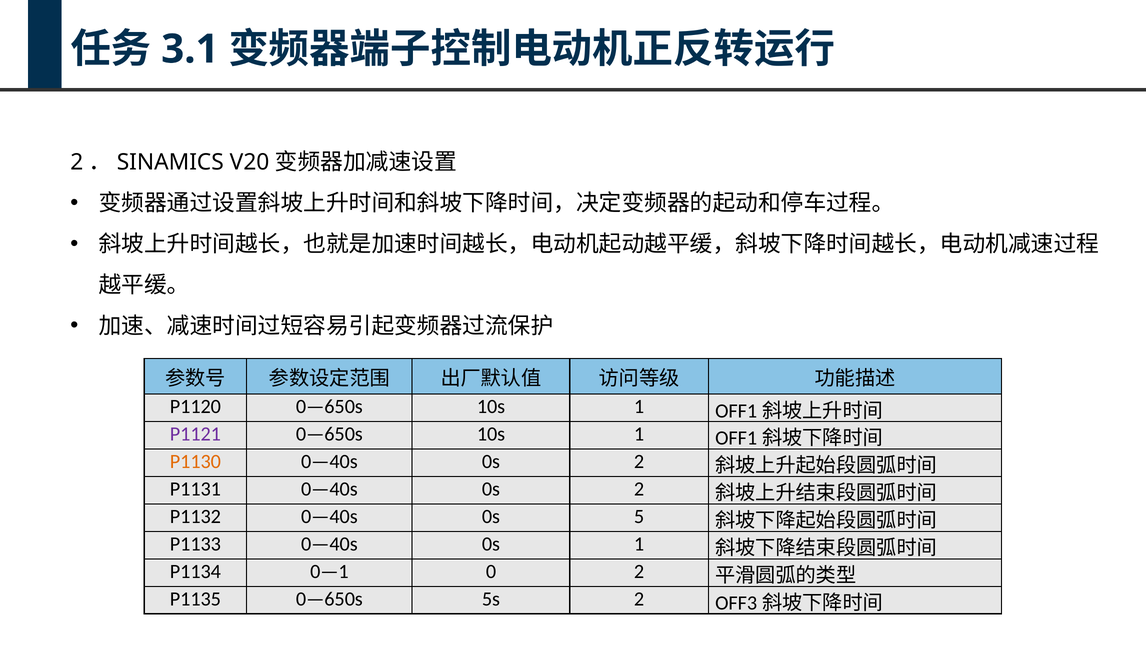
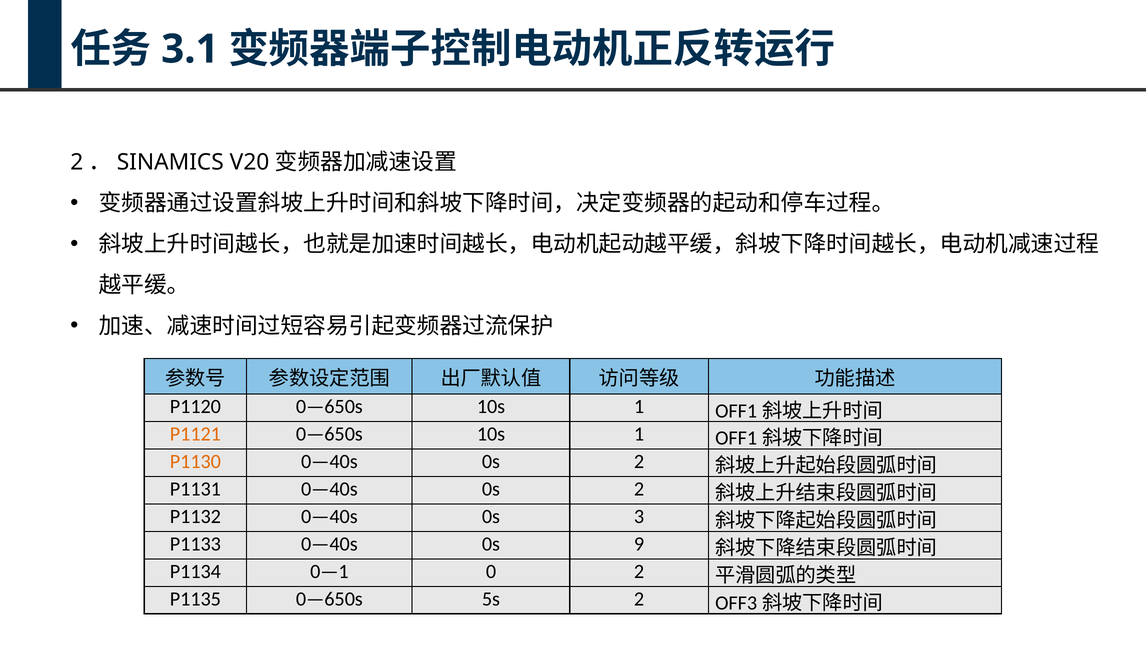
P1121 colour: purple -> orange (195, 434)
5: 5 -> 3 (639, 516)
0s 1: 1 -> 9 (639, 544)
